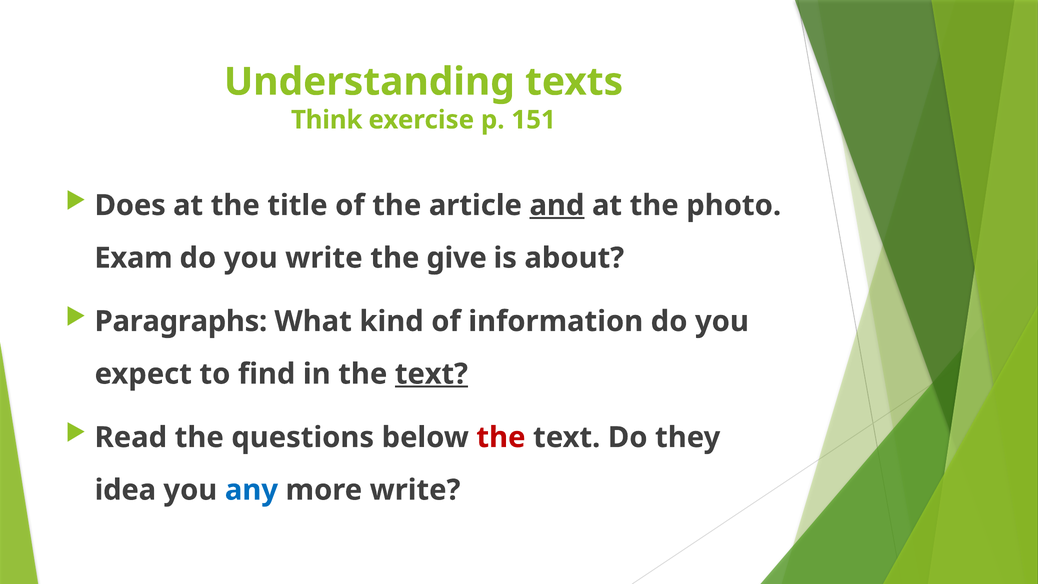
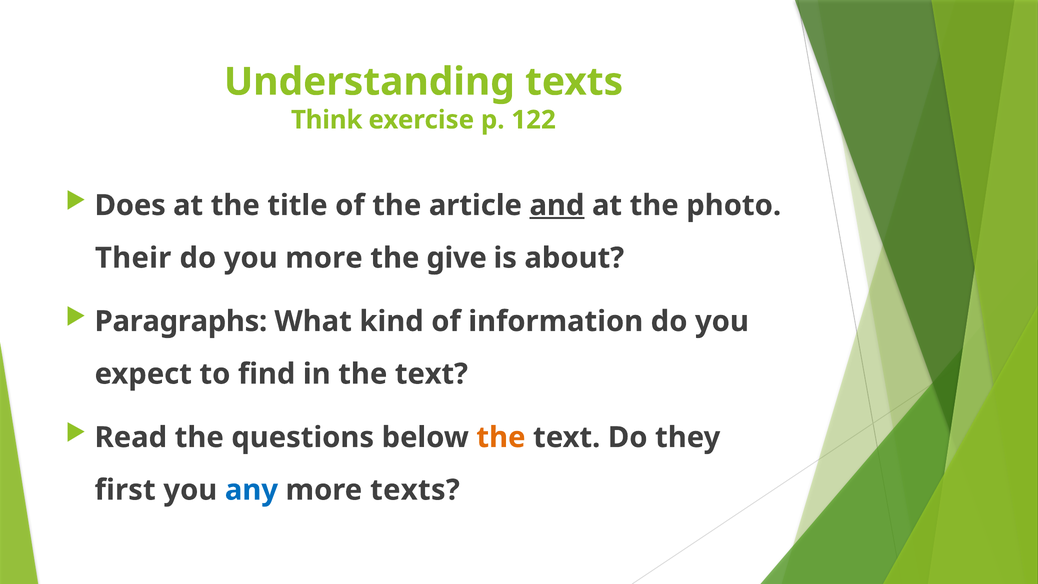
151: 151 -> 122 (534, 120)
Exam: Exam -> Their (133, 258)
you write: write -> more (324, 258)
text underline: present -> none (431, 374)
the colour: red -> orange (501, 437)
idea: idea -> first (125, 490)
more write: write -> texts (415, 490)
